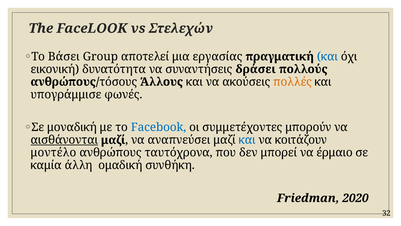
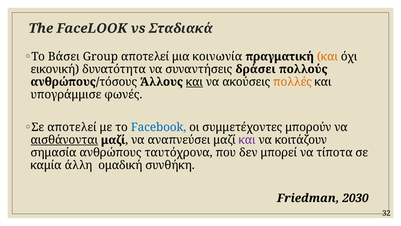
Στελεχών: Στελεχών -> Σταδιακά (181, 28)
εργασίας: εργασίας -> κοινωνία (217, 56)
και colour: blue -> orange (327, 56)
και underline: none -> present (194, 82)
Σε μοναδική: μοναδική -> αποτελεί (72, 127)
και colour: blue -> purple (247, 140)
μοντέλο: μοντέλο -> σημασία (53, 152)
έρμαιο: έρμαιο -> τίποτα (335, 152)
2020: 2020 -> 2030 (355, 198)
